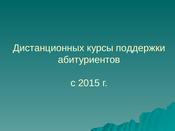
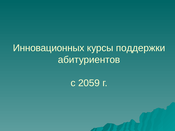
Дистанционных: Дистанционных -> Инновационных (49, 48)
2015: 2015 -> 2059 (89, 83)
